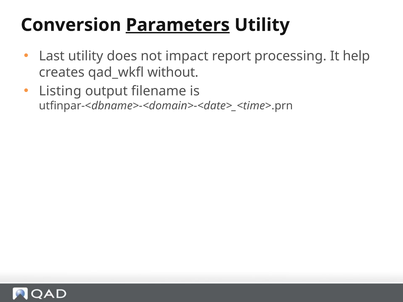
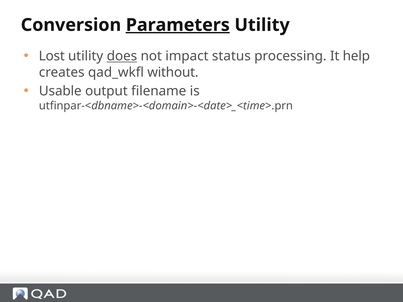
Last: Last -> Lost (52, 56)
does underline: none -> present (122, 56)
report: report -> status (231, 56)
Listing: Listing -> Usable (60, 91)
